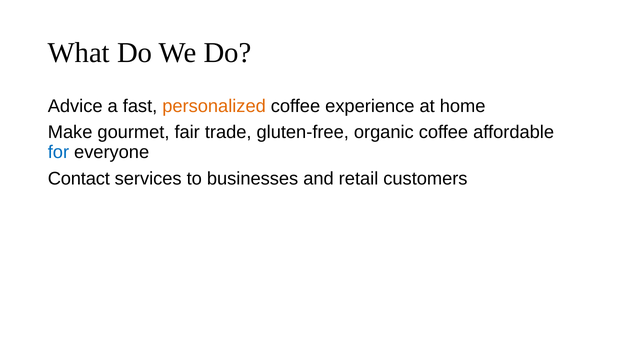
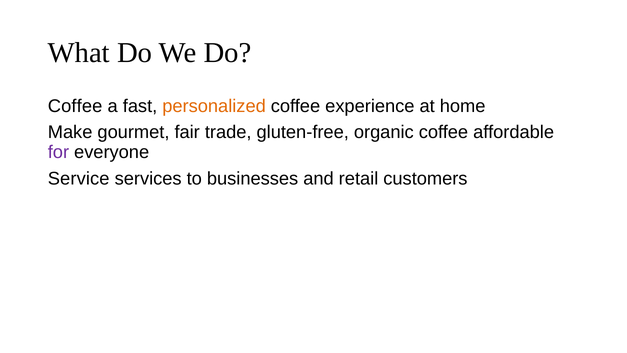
Advice: Advice -> Coffee (75, 106)
for colour: blue -> purple (58, 152)
Contact: Contact -> Service (79, 178)
